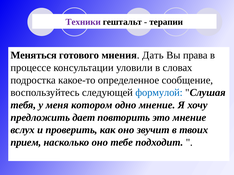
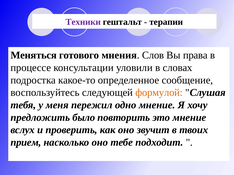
Дать: Дать -> Слов (153, 55)
формулой colour: blue -> orange (159, 93)
котором: котором -> пережил (92, 105)
дает: дает -> было (84, 118)
